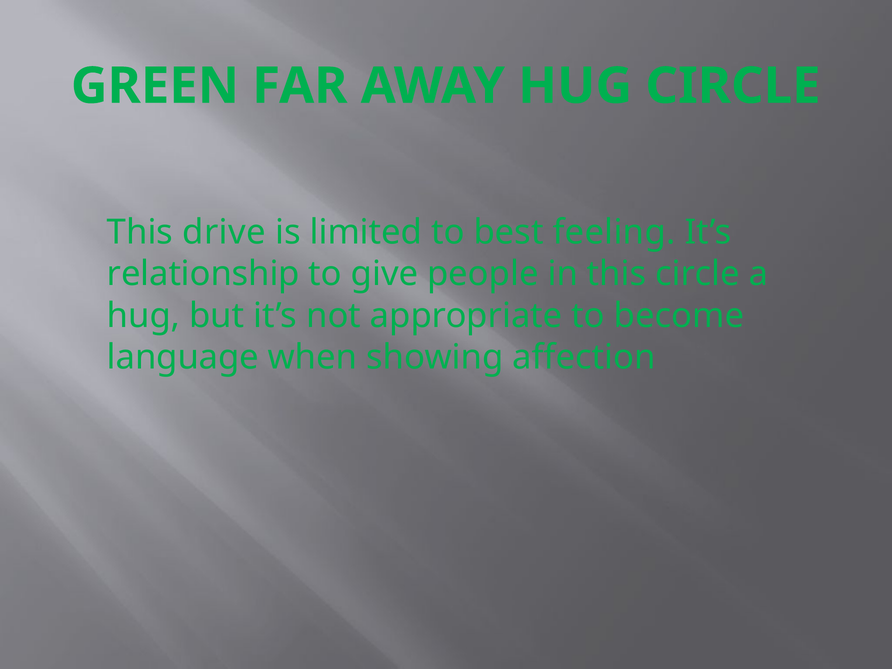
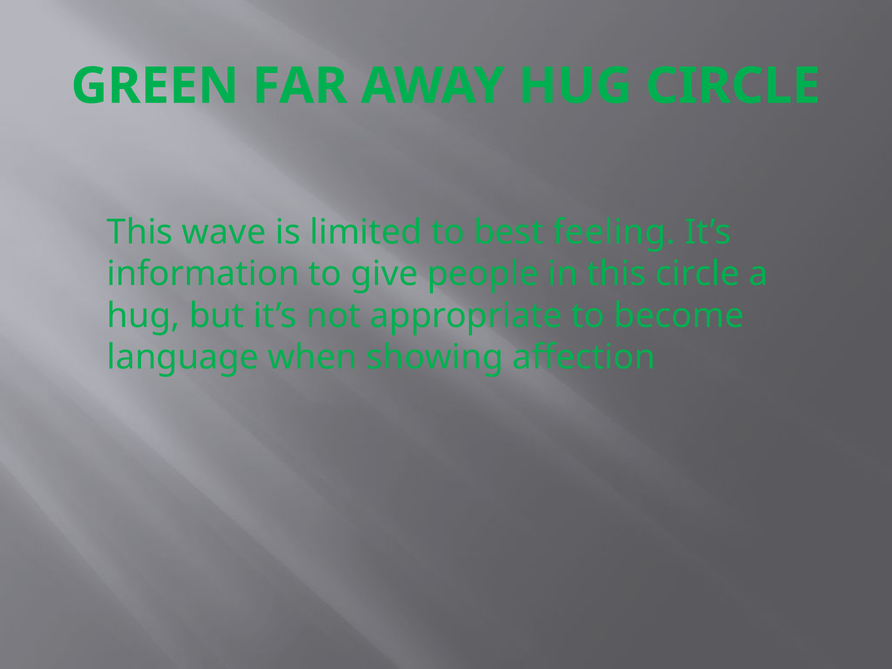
drive: drive -> wave (224, 232)
relationship: relationship -> information (203, 274)
